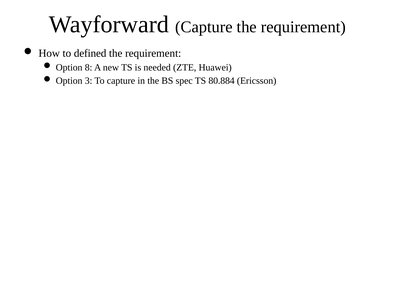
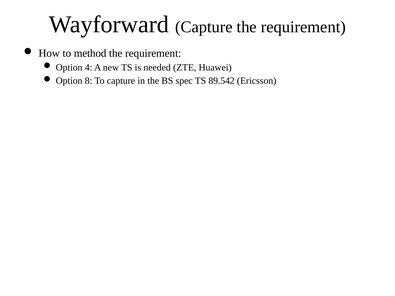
defined: defined -> method (90, 53)
8: 8 -> 4 (89, 67)
3: 3 -> 8 (89, 81)
80.884: 80.884 -> 89.542 (222, 81)
